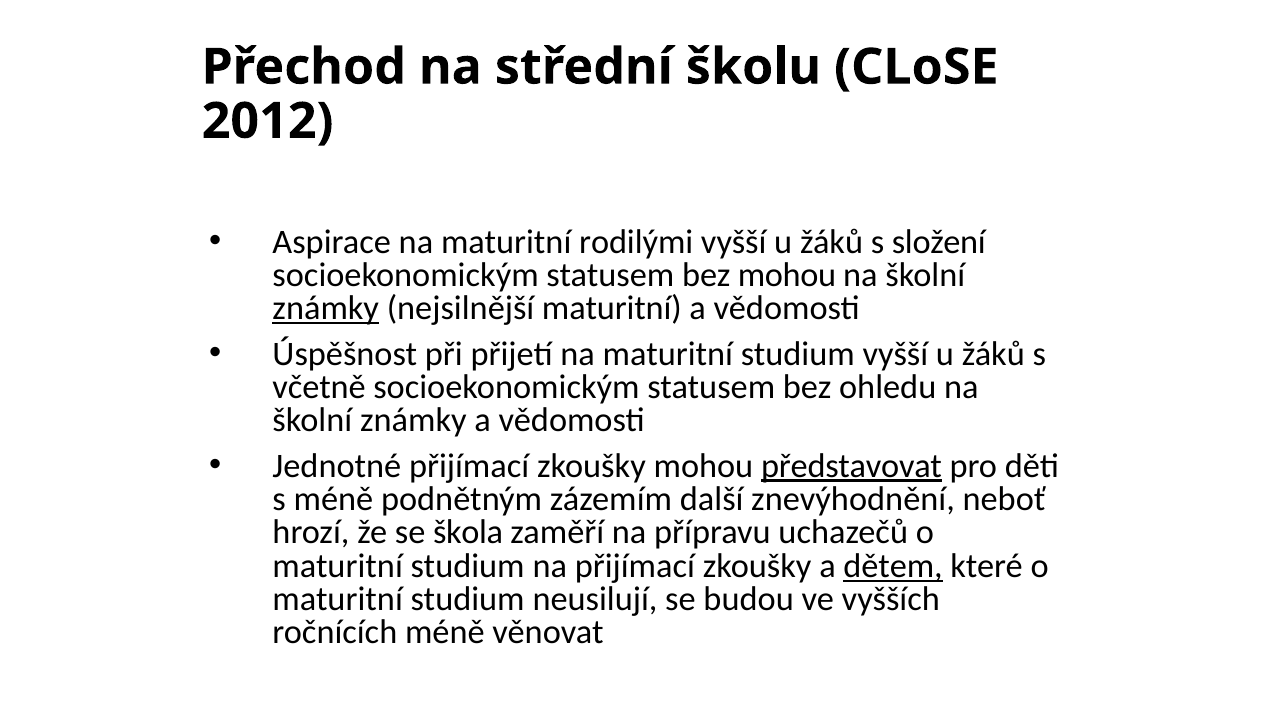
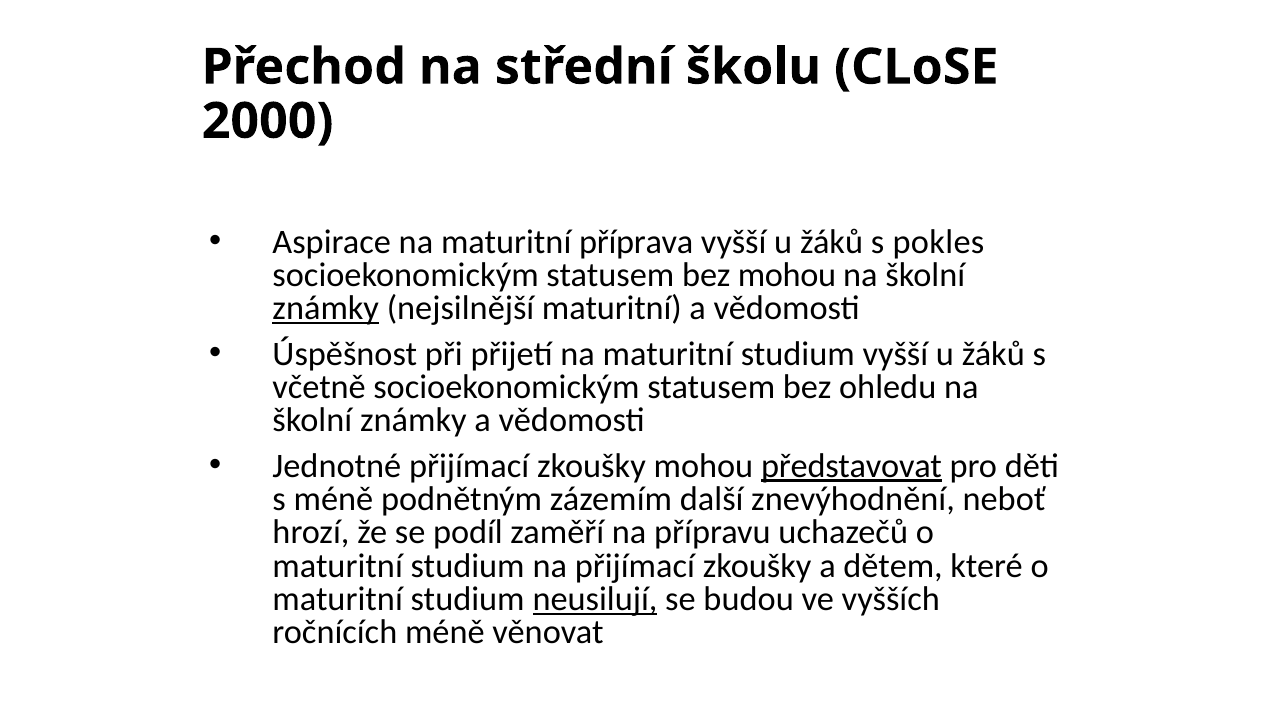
2012: 2012 -> 2000 (268, 121)
rodilými: rodilými -> příprava (636, 242)
složení: složení -> pokles (938, 242)
škola: škola -> podíl (468, 533)
dětem underline: present -> none (893, 566)
neusilují underline: none -> present (595, 599)
